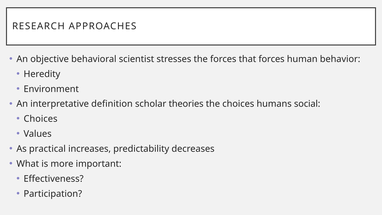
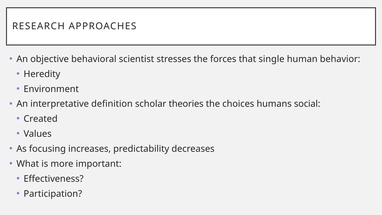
that forces: forces -> single (271, 59)
Choices: Choices -> Created (41, 119)
practical: practical -> focusing (47, 149)
